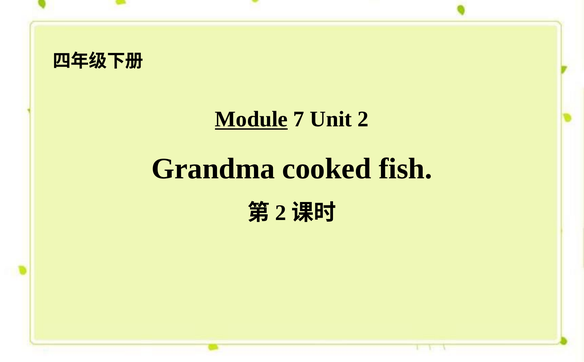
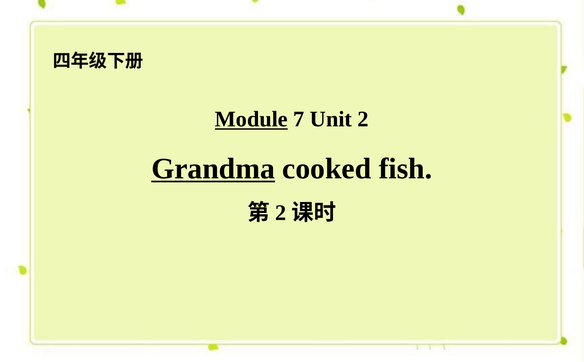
Grandma underline: none -> present (213, 169)
